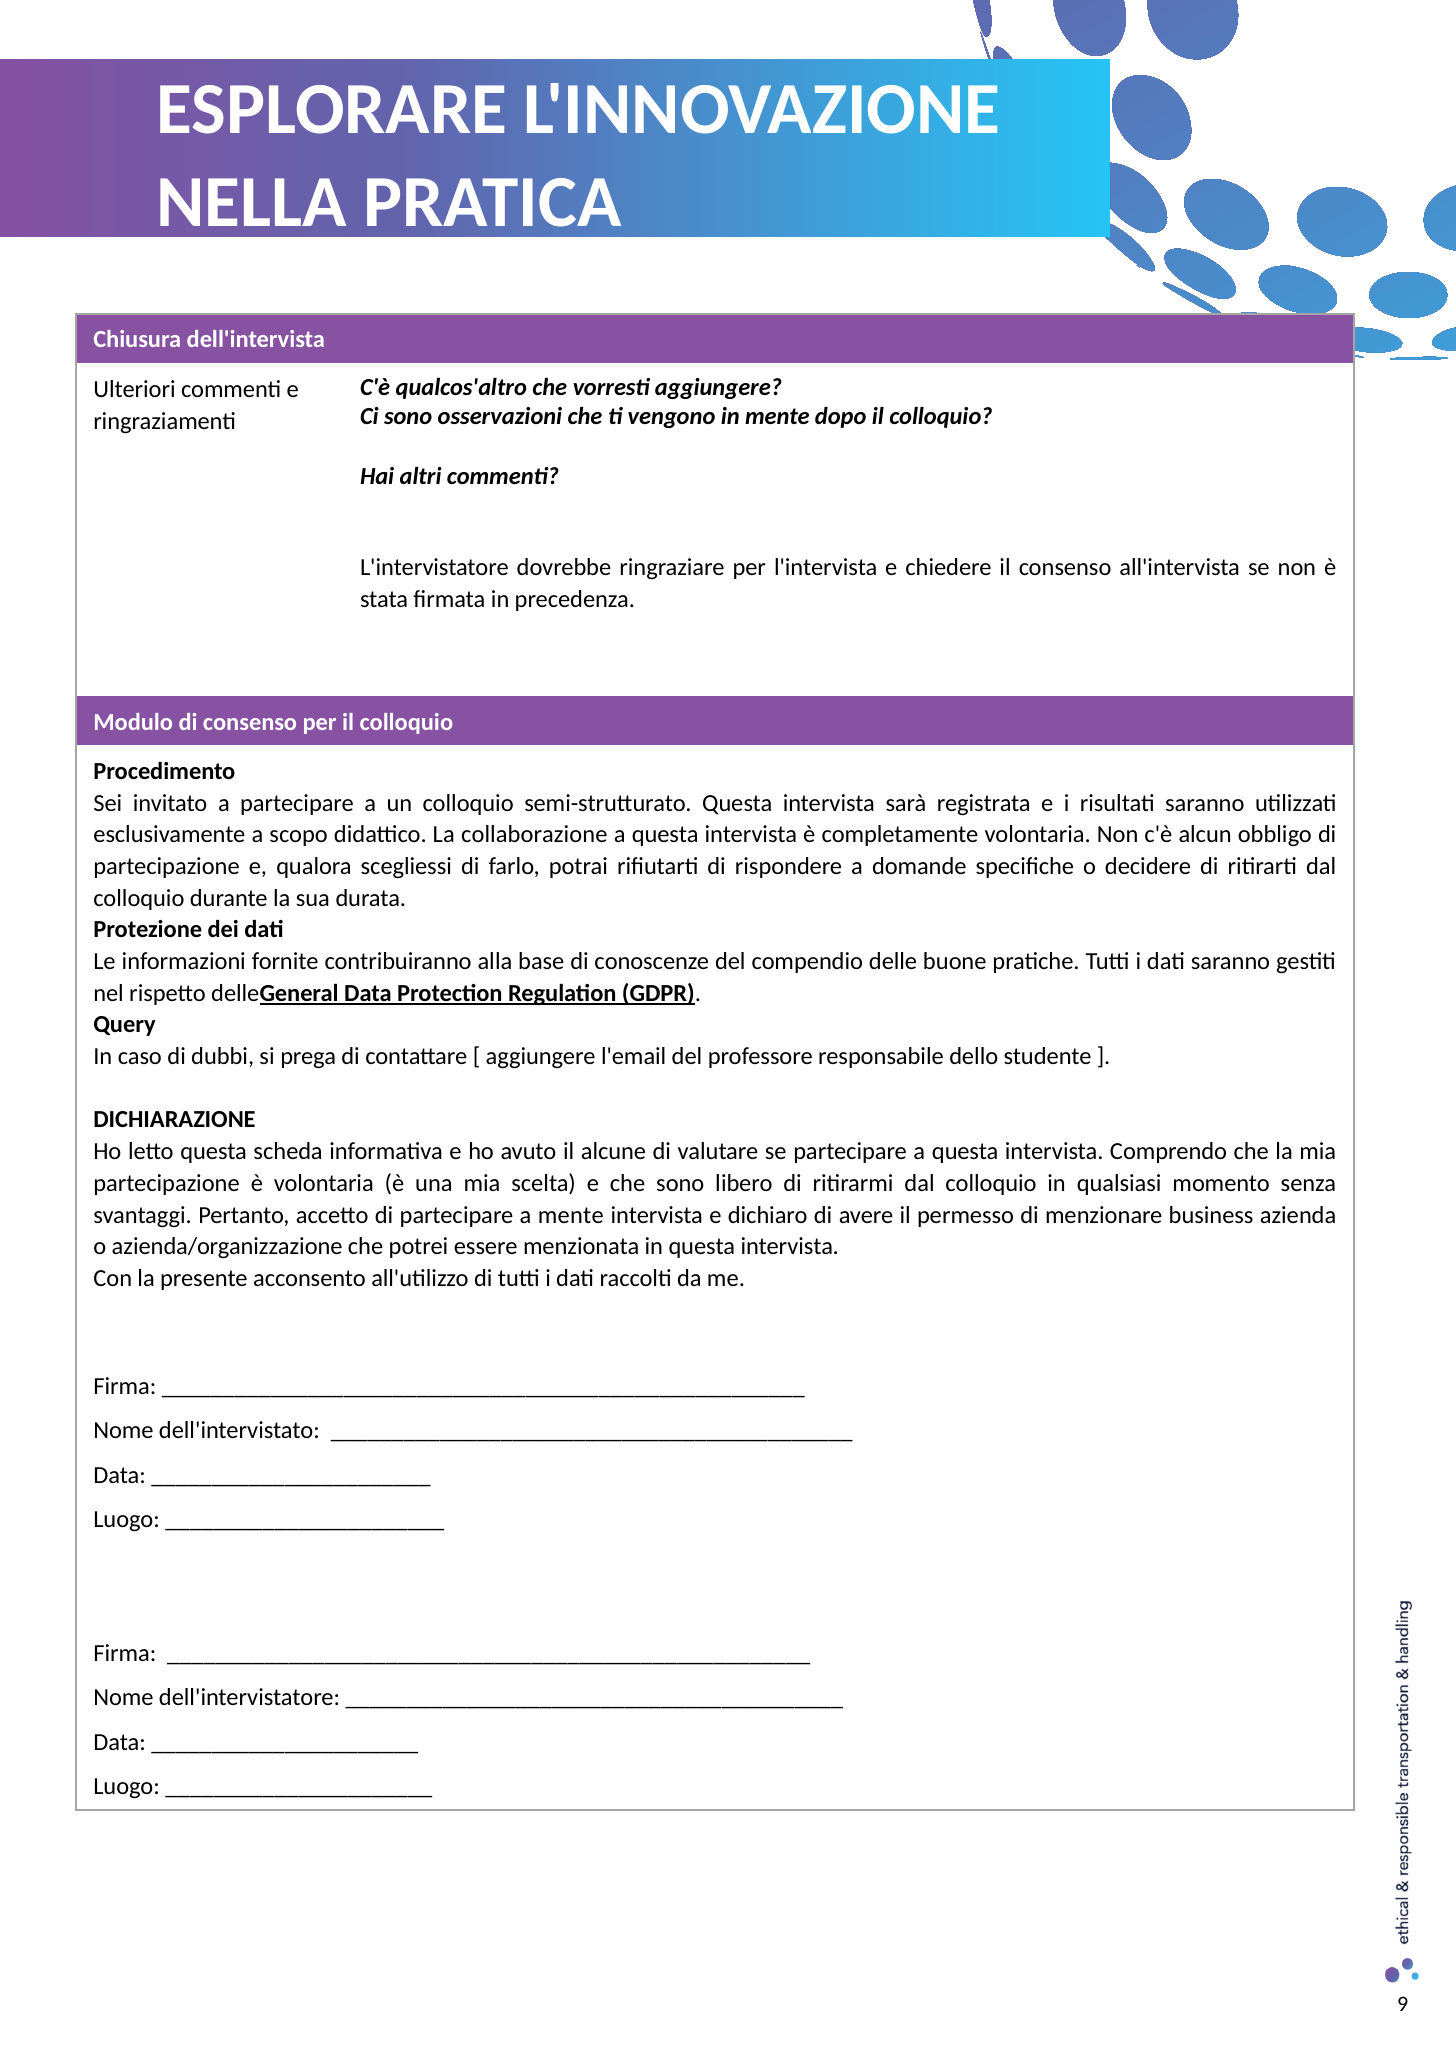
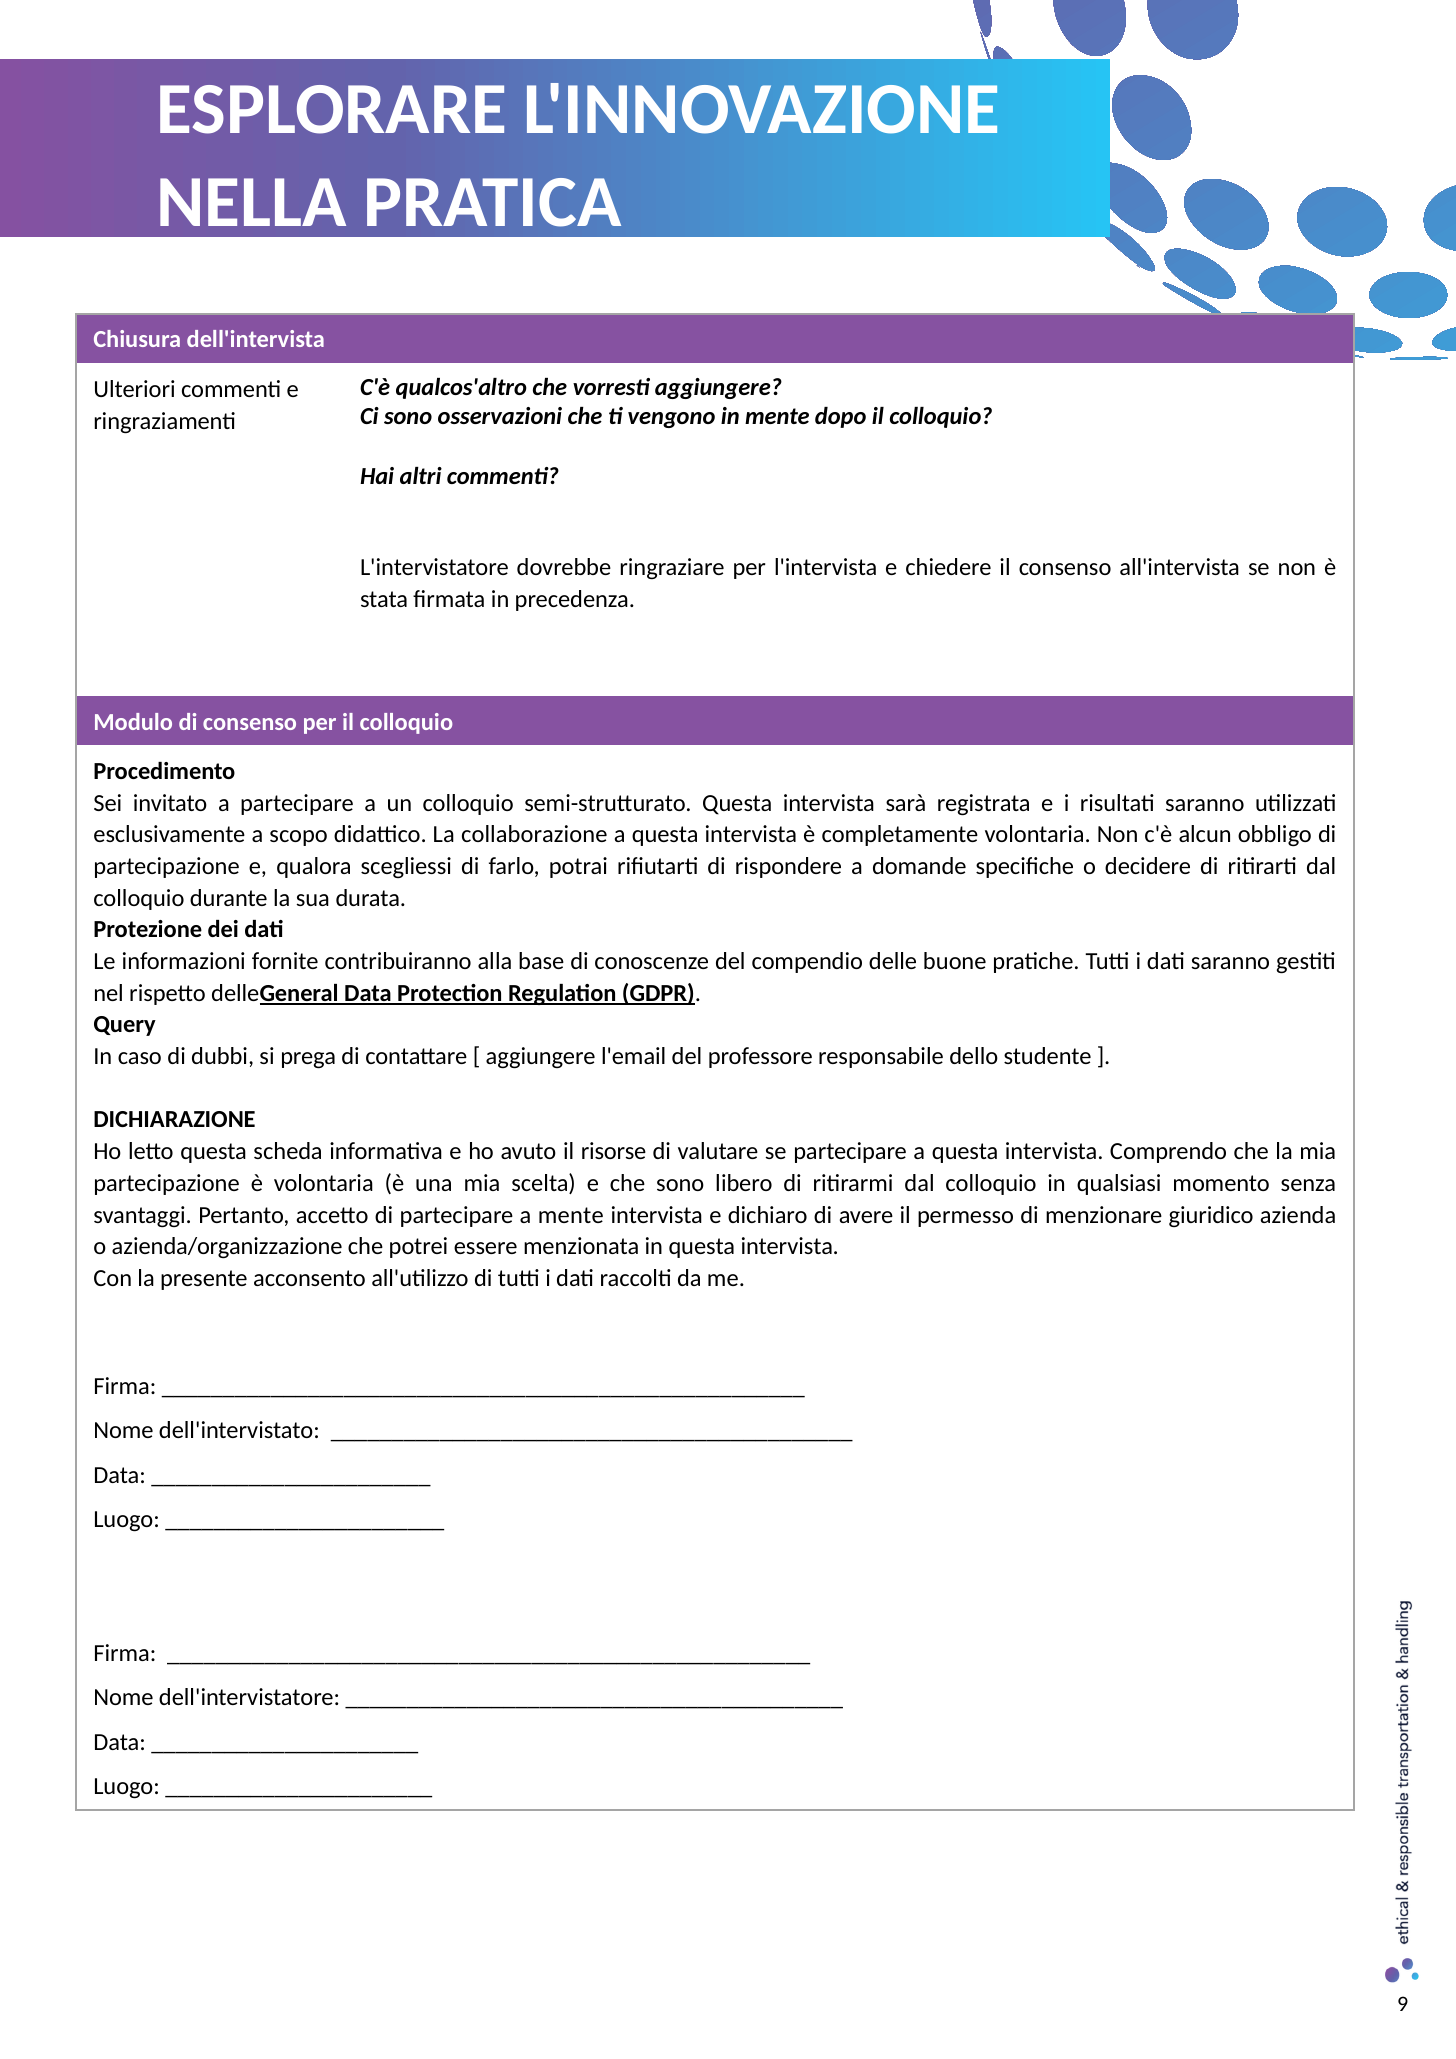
alcune: alcune -> risorse (614, 1152)
business: business -> giuridico (1211, 1215)
